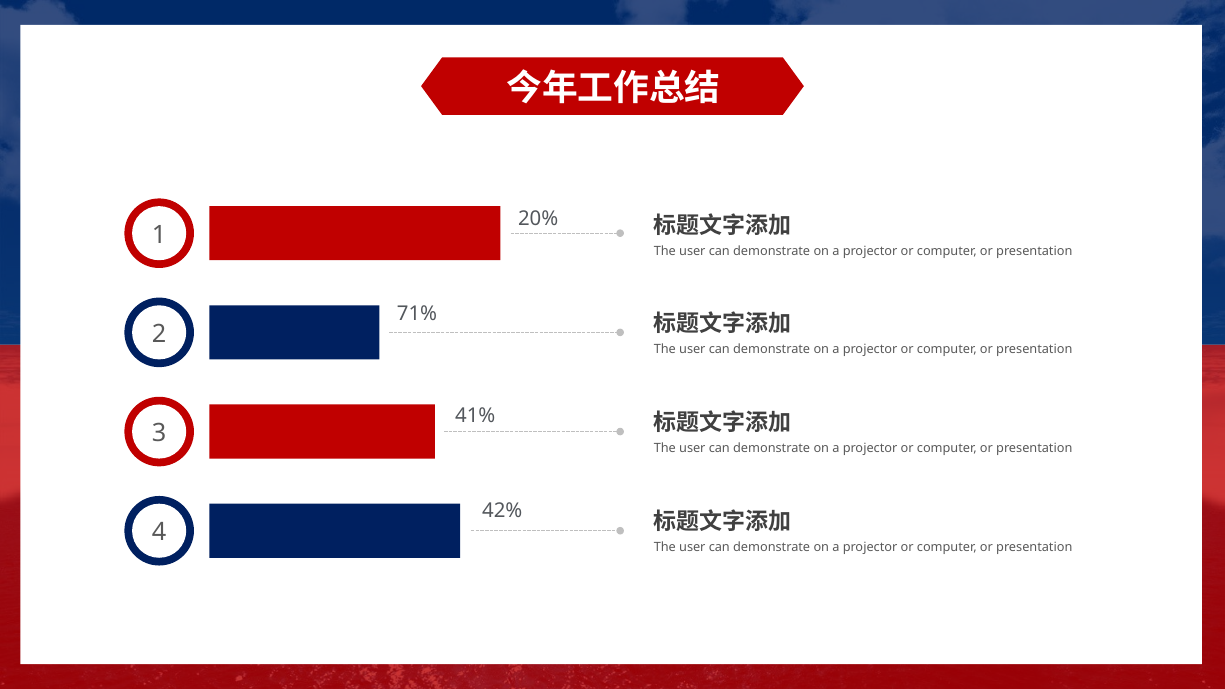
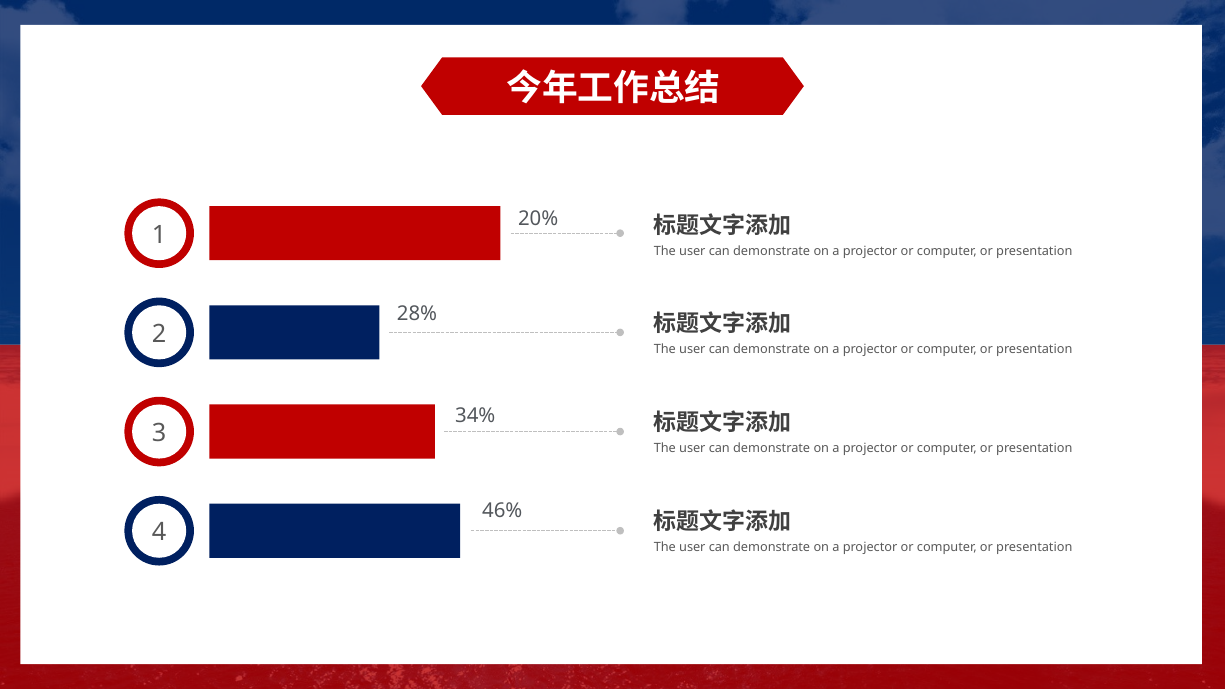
71%: 71% -> 28% (417, 314)
41%: 41% -> 34% (475, 415)
42%: 42% -> 46% (502, 511)
